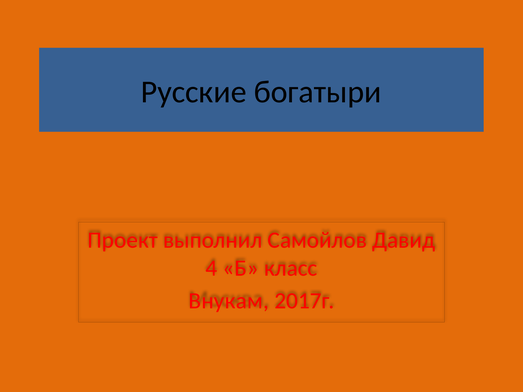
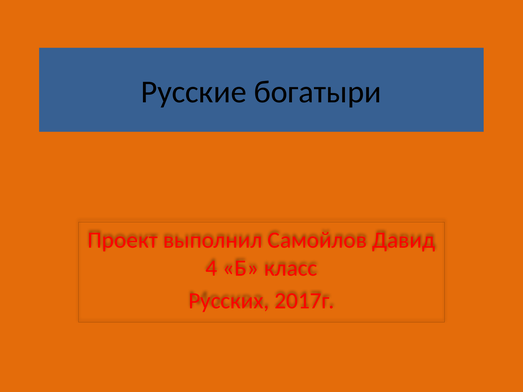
Внукам: Внукам -> Русских (229, 301)
